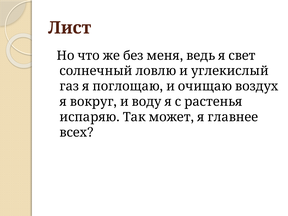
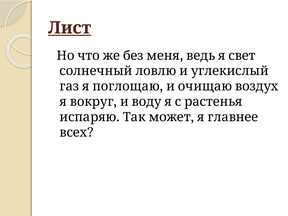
Лист underline: none -> present (70, 28)
